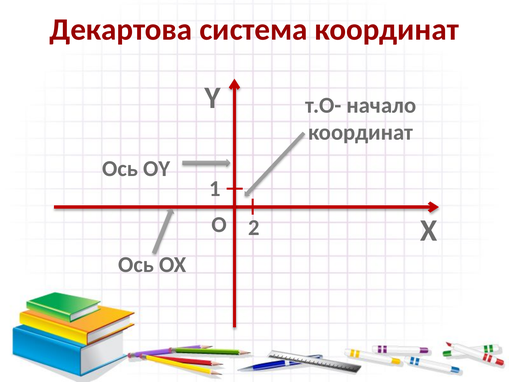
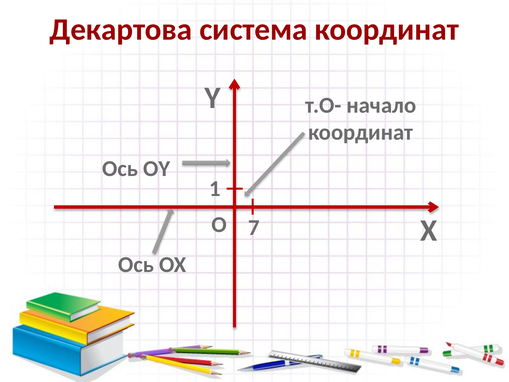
2: 2 -> 7 (254, 227)
